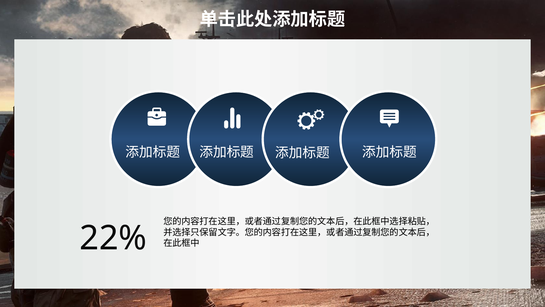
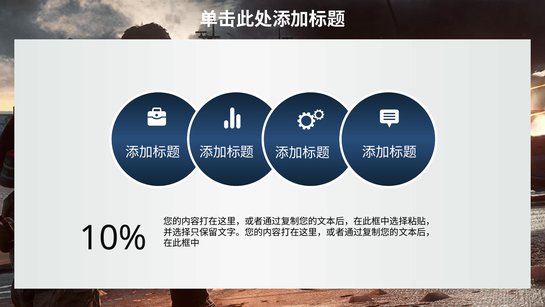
22%: 22% -> 10% (113, 238)
